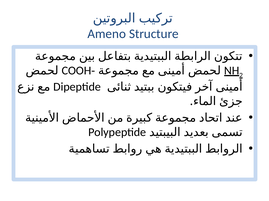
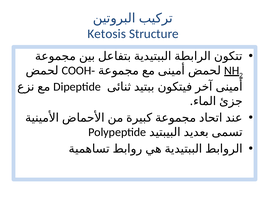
Ameno: Ameno -> Ketosis (107, 34)
